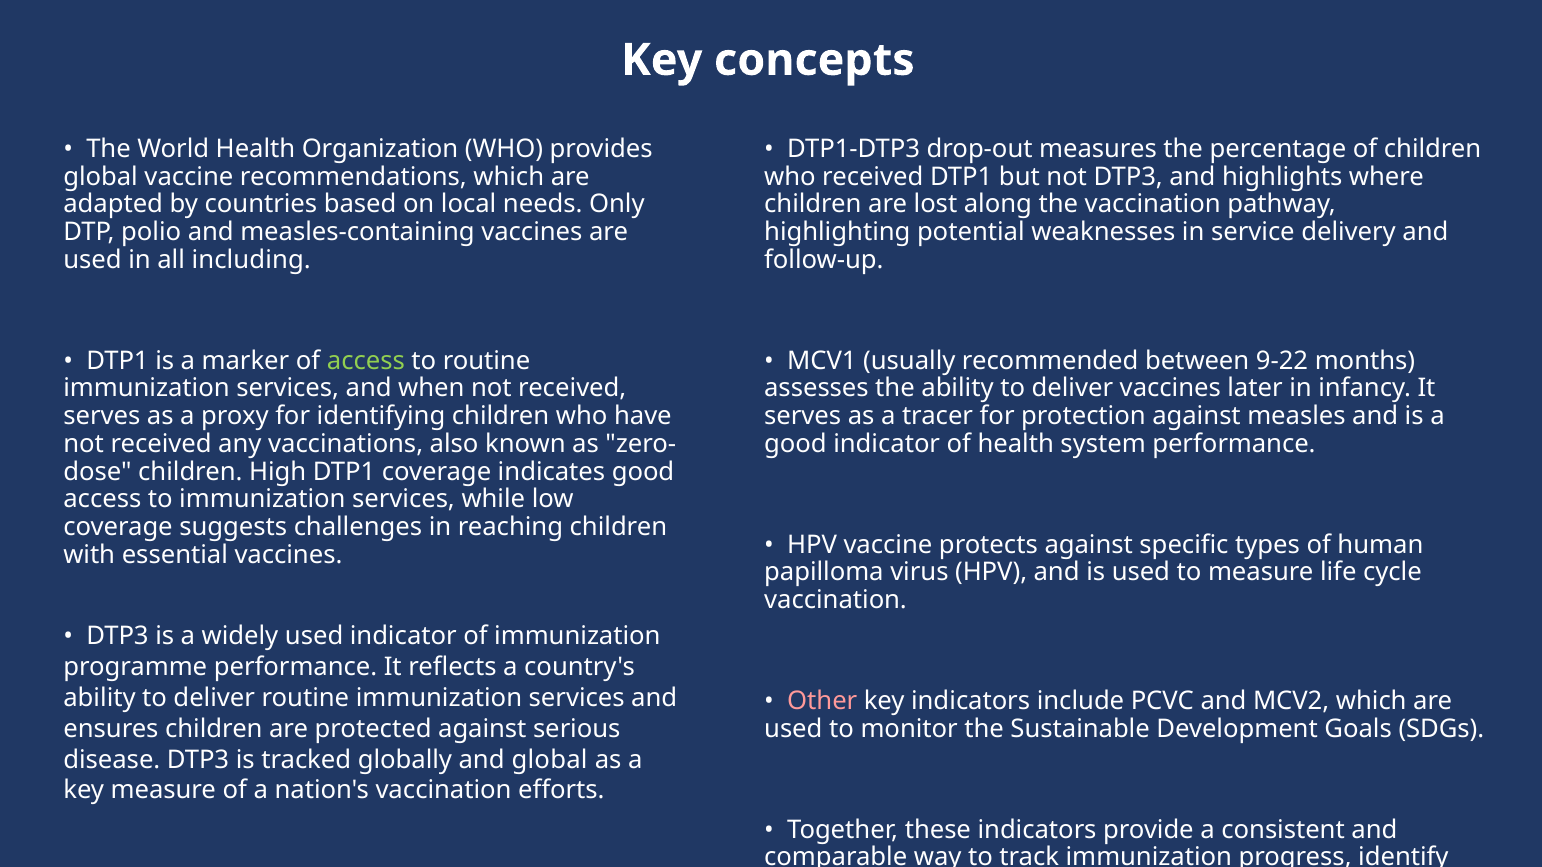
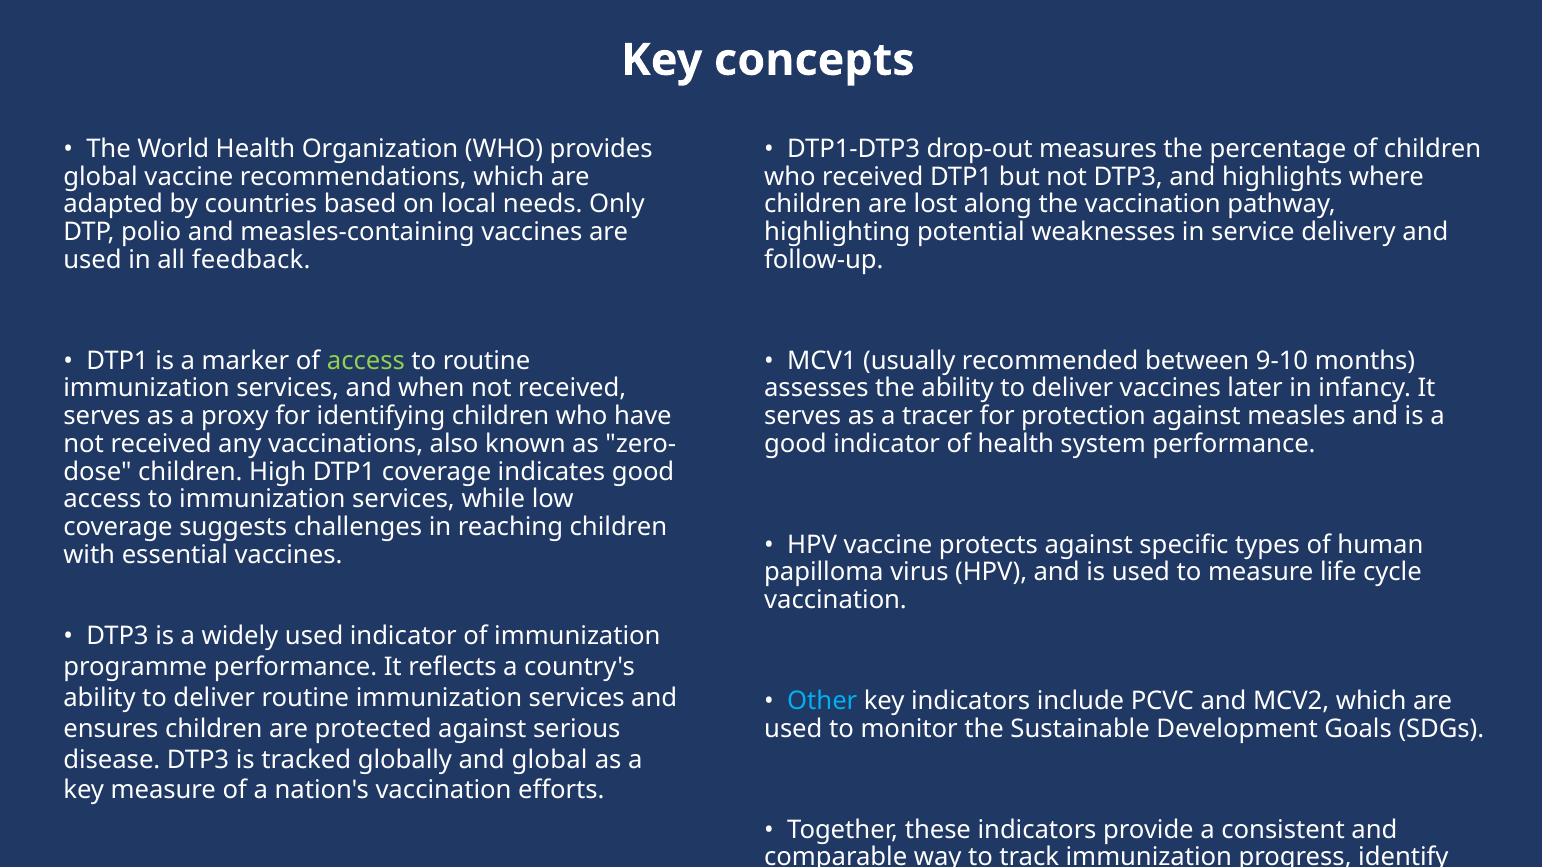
all including: including -> feedback (251, 260)
9-22: 9-22 -> 9-10 (1282, 361)
Other colour: pink -> light blue (822, 701)
